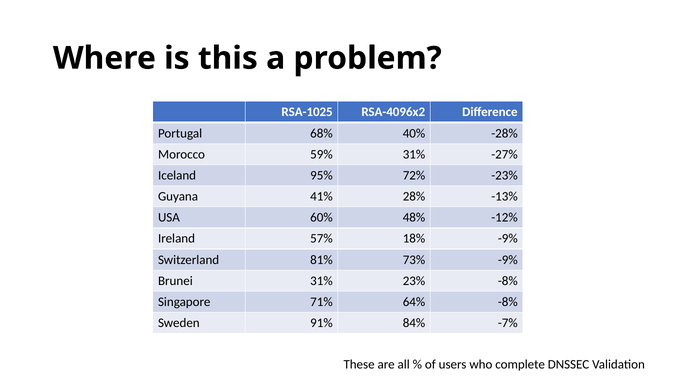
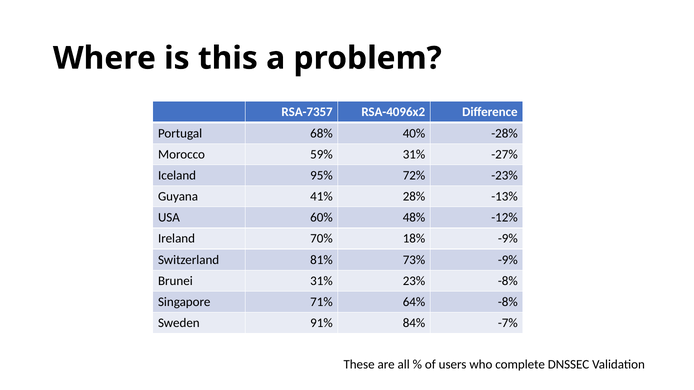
RSA-1025: RSA-1025 -> RSA-7357 (307, 112)
57%: 57% -> 70% (321, 239)
